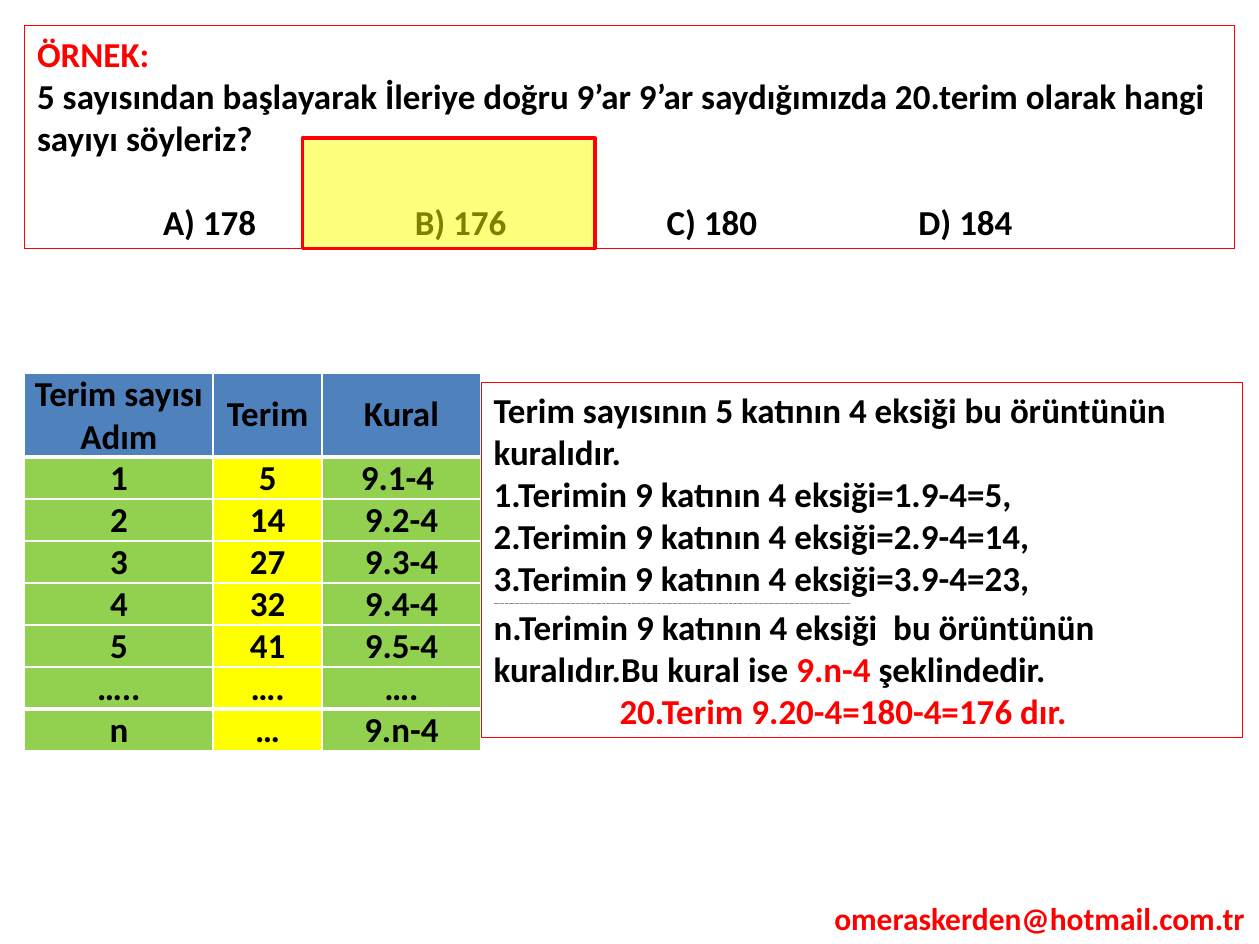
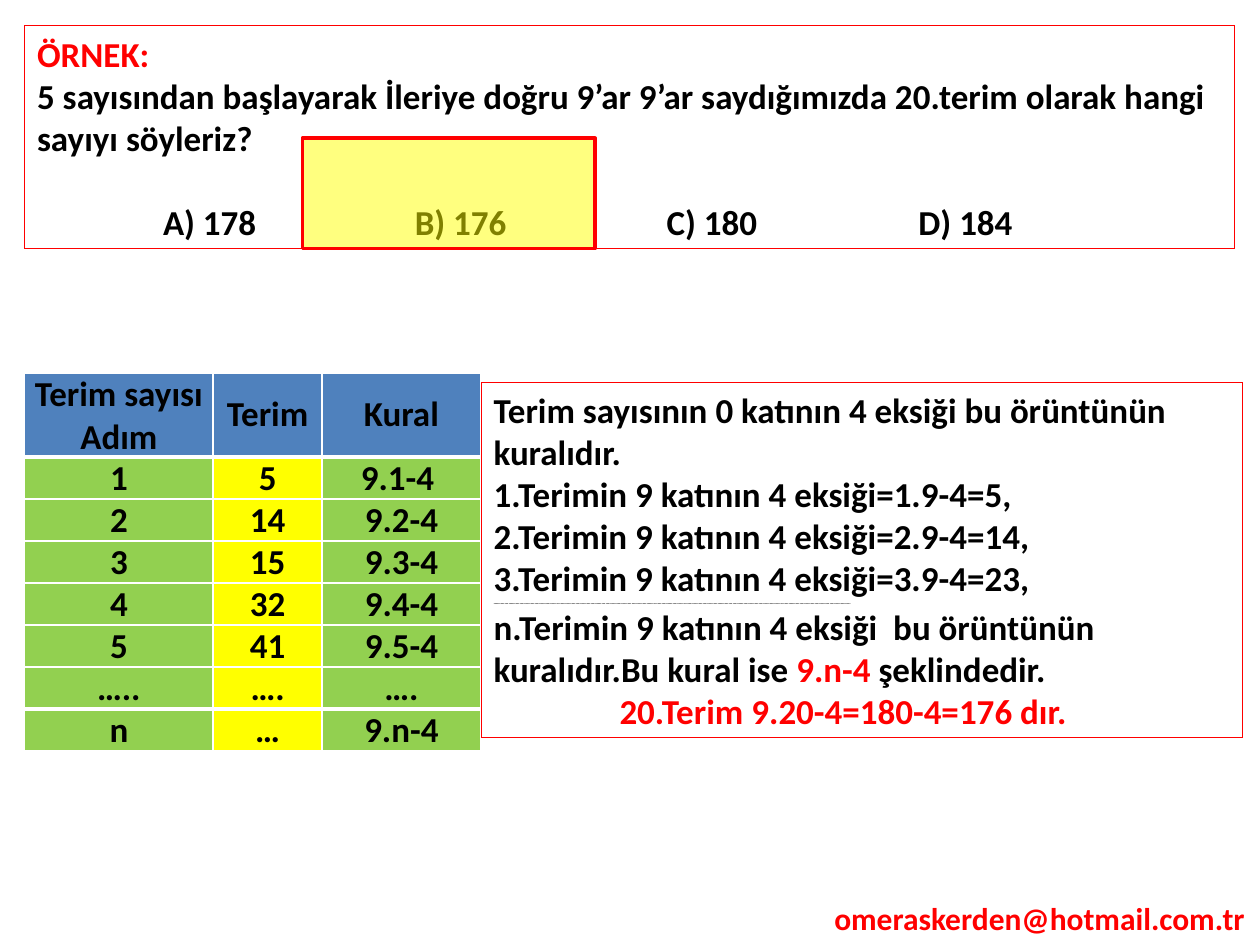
sayısının 5: 5 -> 0 (724, 413)
27: 27 -> 15 (268, 563)
